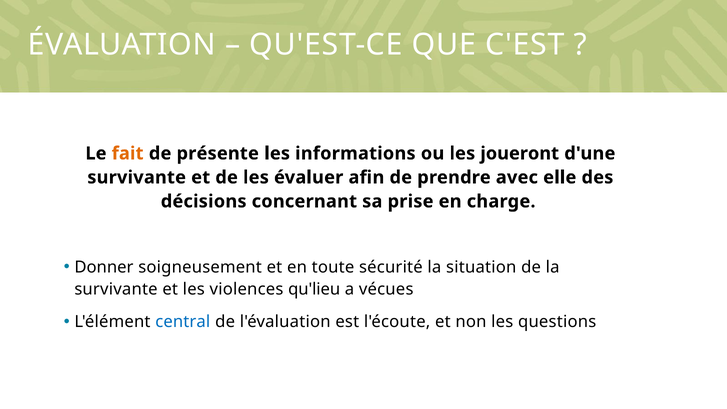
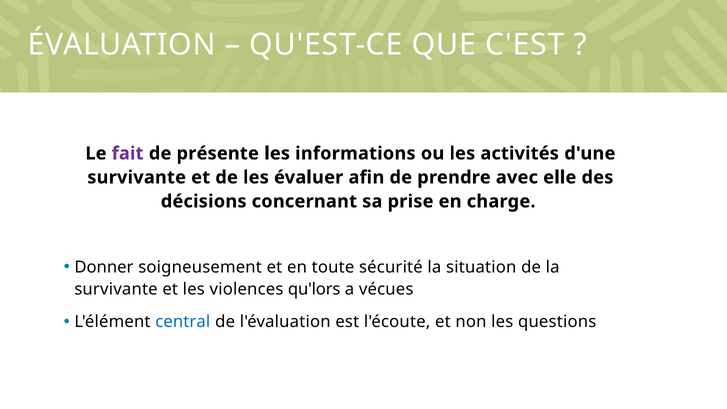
fait colour: orange -> purple (128, 153)
joueront: joueront -> activités (520, 153)
qu'lieu: qu'lieu -> qu'lors (314, 289)
